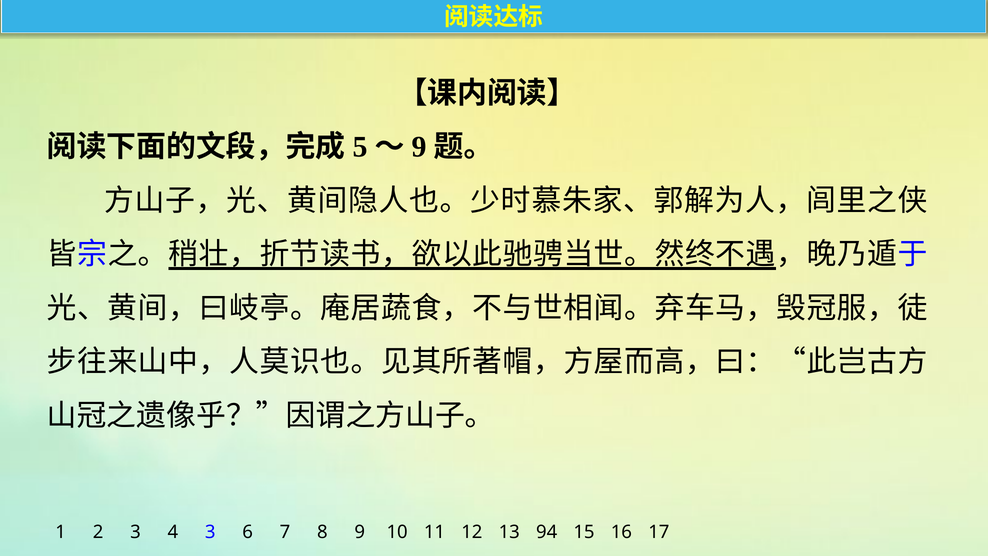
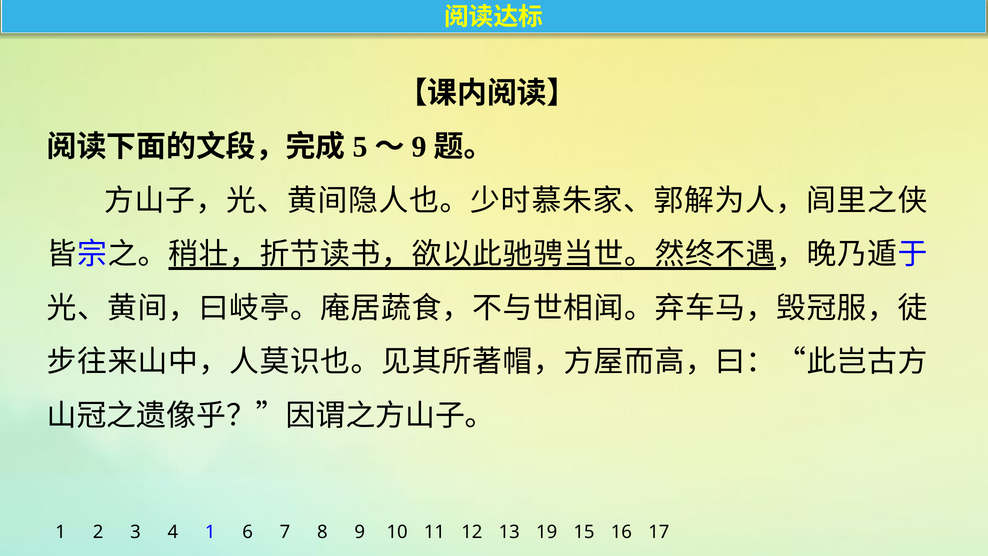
4 3: 3 -> 1 (210, 532)
94: 94 -> 19 (547, 532)
